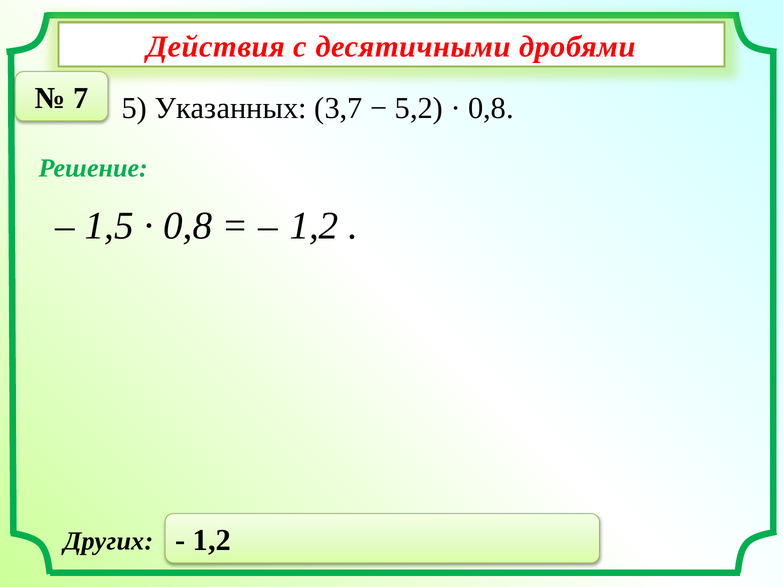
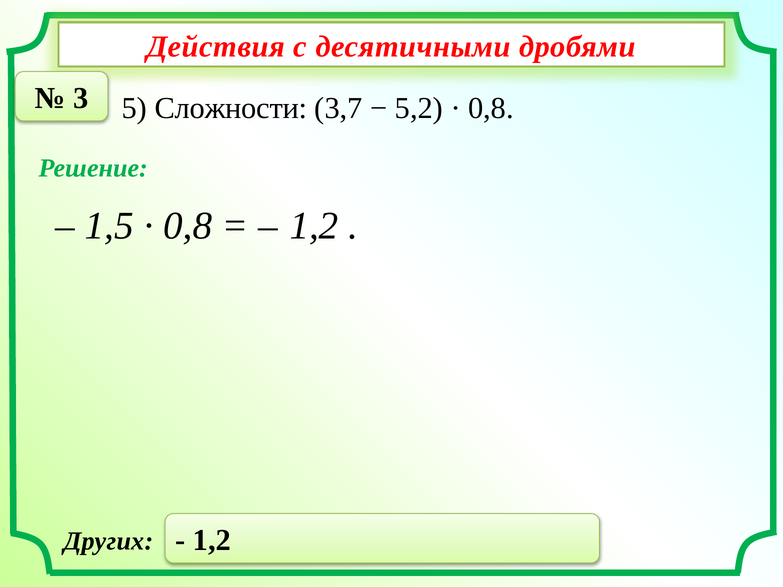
7: 7 -> 3 (81, 98)
Указанных: Указанных -> Сложности (231, 108)
